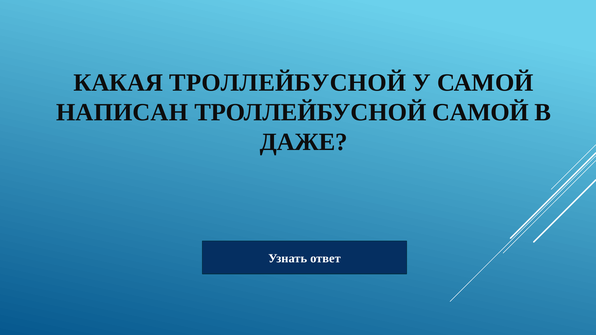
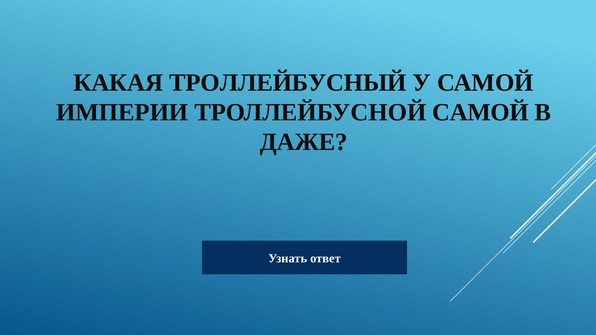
КАКАЯ ТРОЛЛЕЙБУСНОЙ: ТРОЛЛЕЙБУСНОЙ -> ТРОЛЛЕЙБУСНЫЙ (288, 83)
НАПИСАН: НАПИСАН -> ИМПЕРИИ (122, 112)
